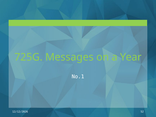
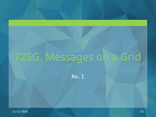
Year: Year -> Grid (131, 57)
